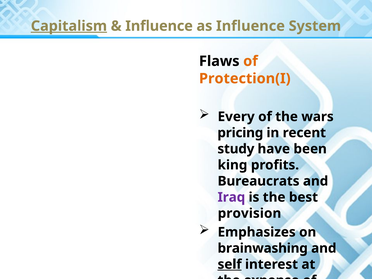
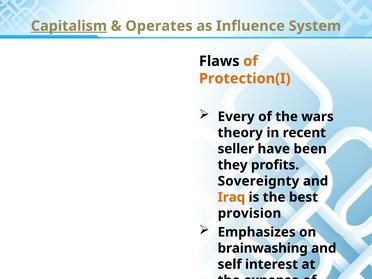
Influence: Influence -> Operates (159, 26)
pricing: pricing -> theory (240, 133)
study: study -> seller (236, 149)
king: king -> they (233, 165)
Bureaucrats: Bureaucrats -> Sovereignty (258, 181)
Iraq colour: purple -> orange (231, 197)
self underline: present -> none (230, 264)
